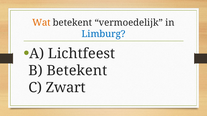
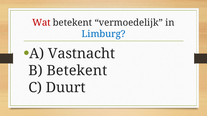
Wat colour: orange -> red (41, 23)
Lichtfeest: Lichtfeest -> Vastnacht (82, 54)
Zwart: Zwart -> Duurt (66, 88)
